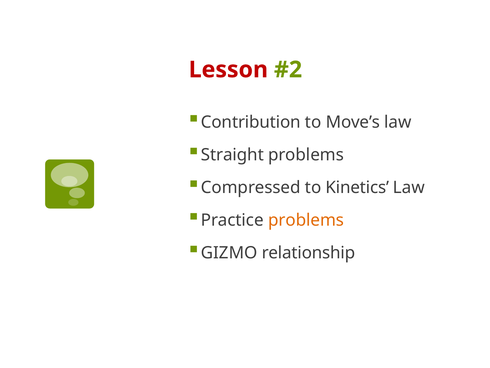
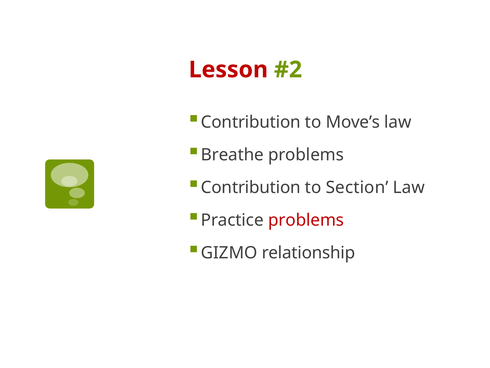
Straight: Straight -> Breathe (232, 155)
Compressed: Compressed -> Contribution (251, 187)
Kinetics: Kinetics -> Section (357, 187)
problems colour: orange -> red (306, 220)
